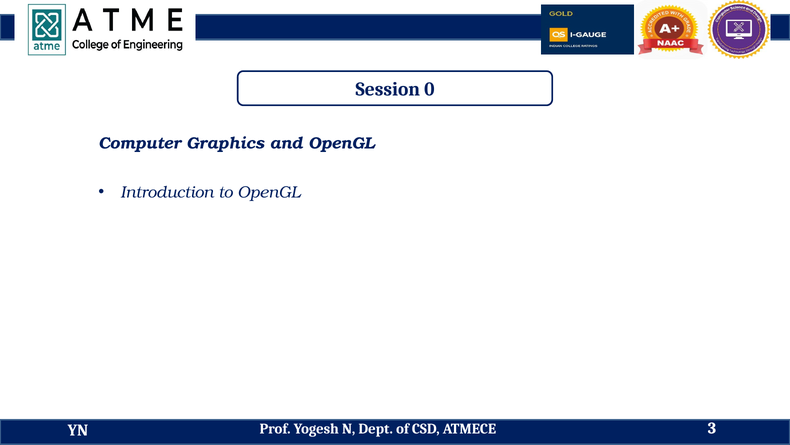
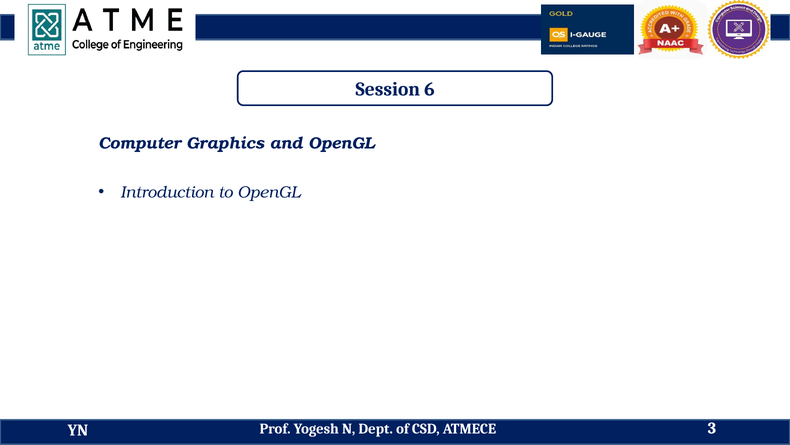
0: 0 -> 6 (429, 89)
